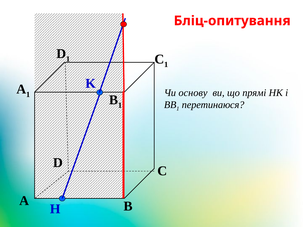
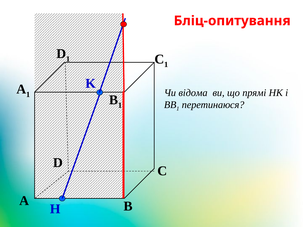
основу: основу -> відома (193, 93)
